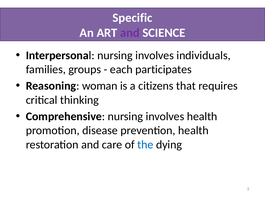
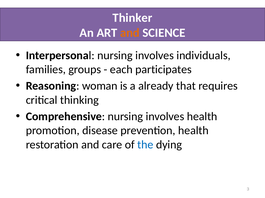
Specific: Specific -> Thinker (132, 18)
and colour: purple -> orange (130, 33)
citizens: citizens -> already (156, 86)
